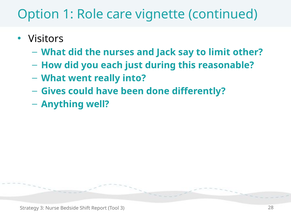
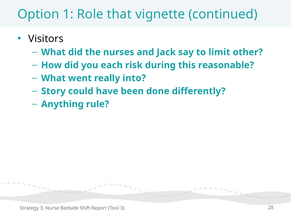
care: care -> that (119, 14)
just: just -> risk (134, 65)
Gives: Gives -> Story (53, 91)
well: well -> rule (98, 104)
